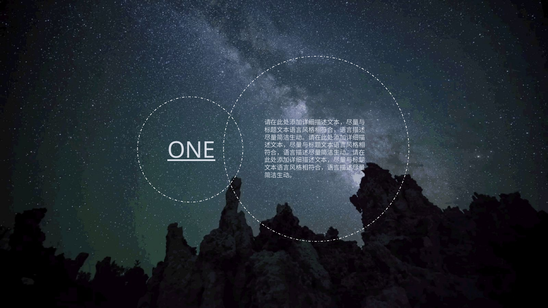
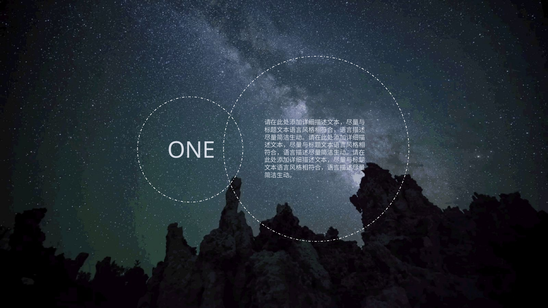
ONE underline: present -> none (191, 150)
